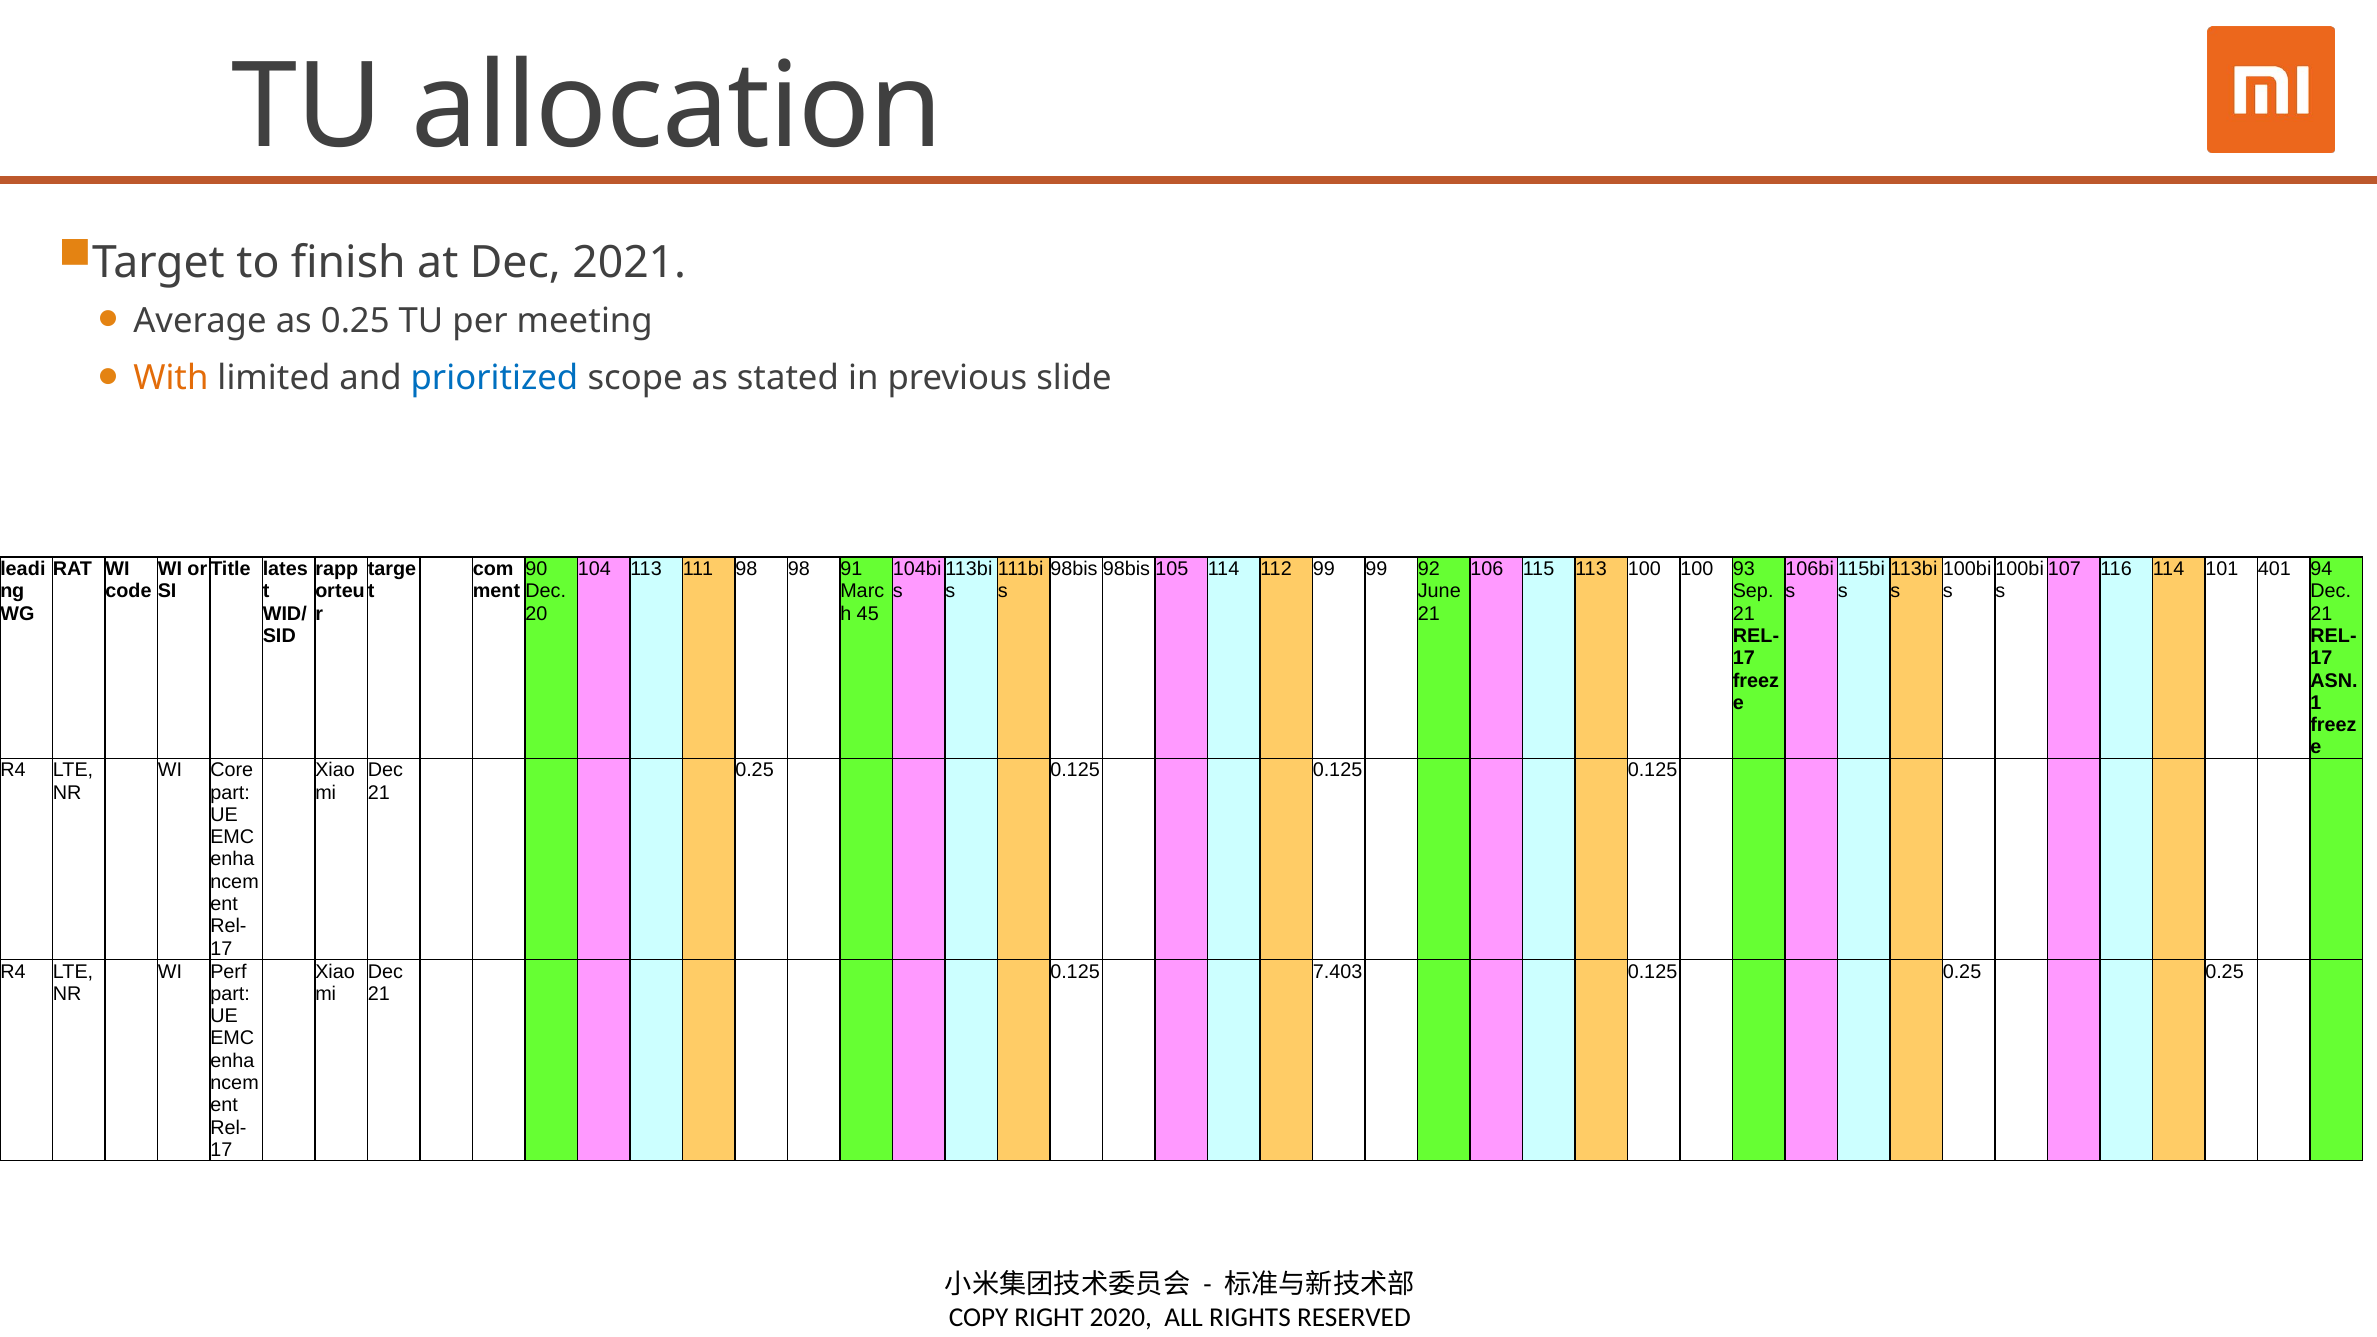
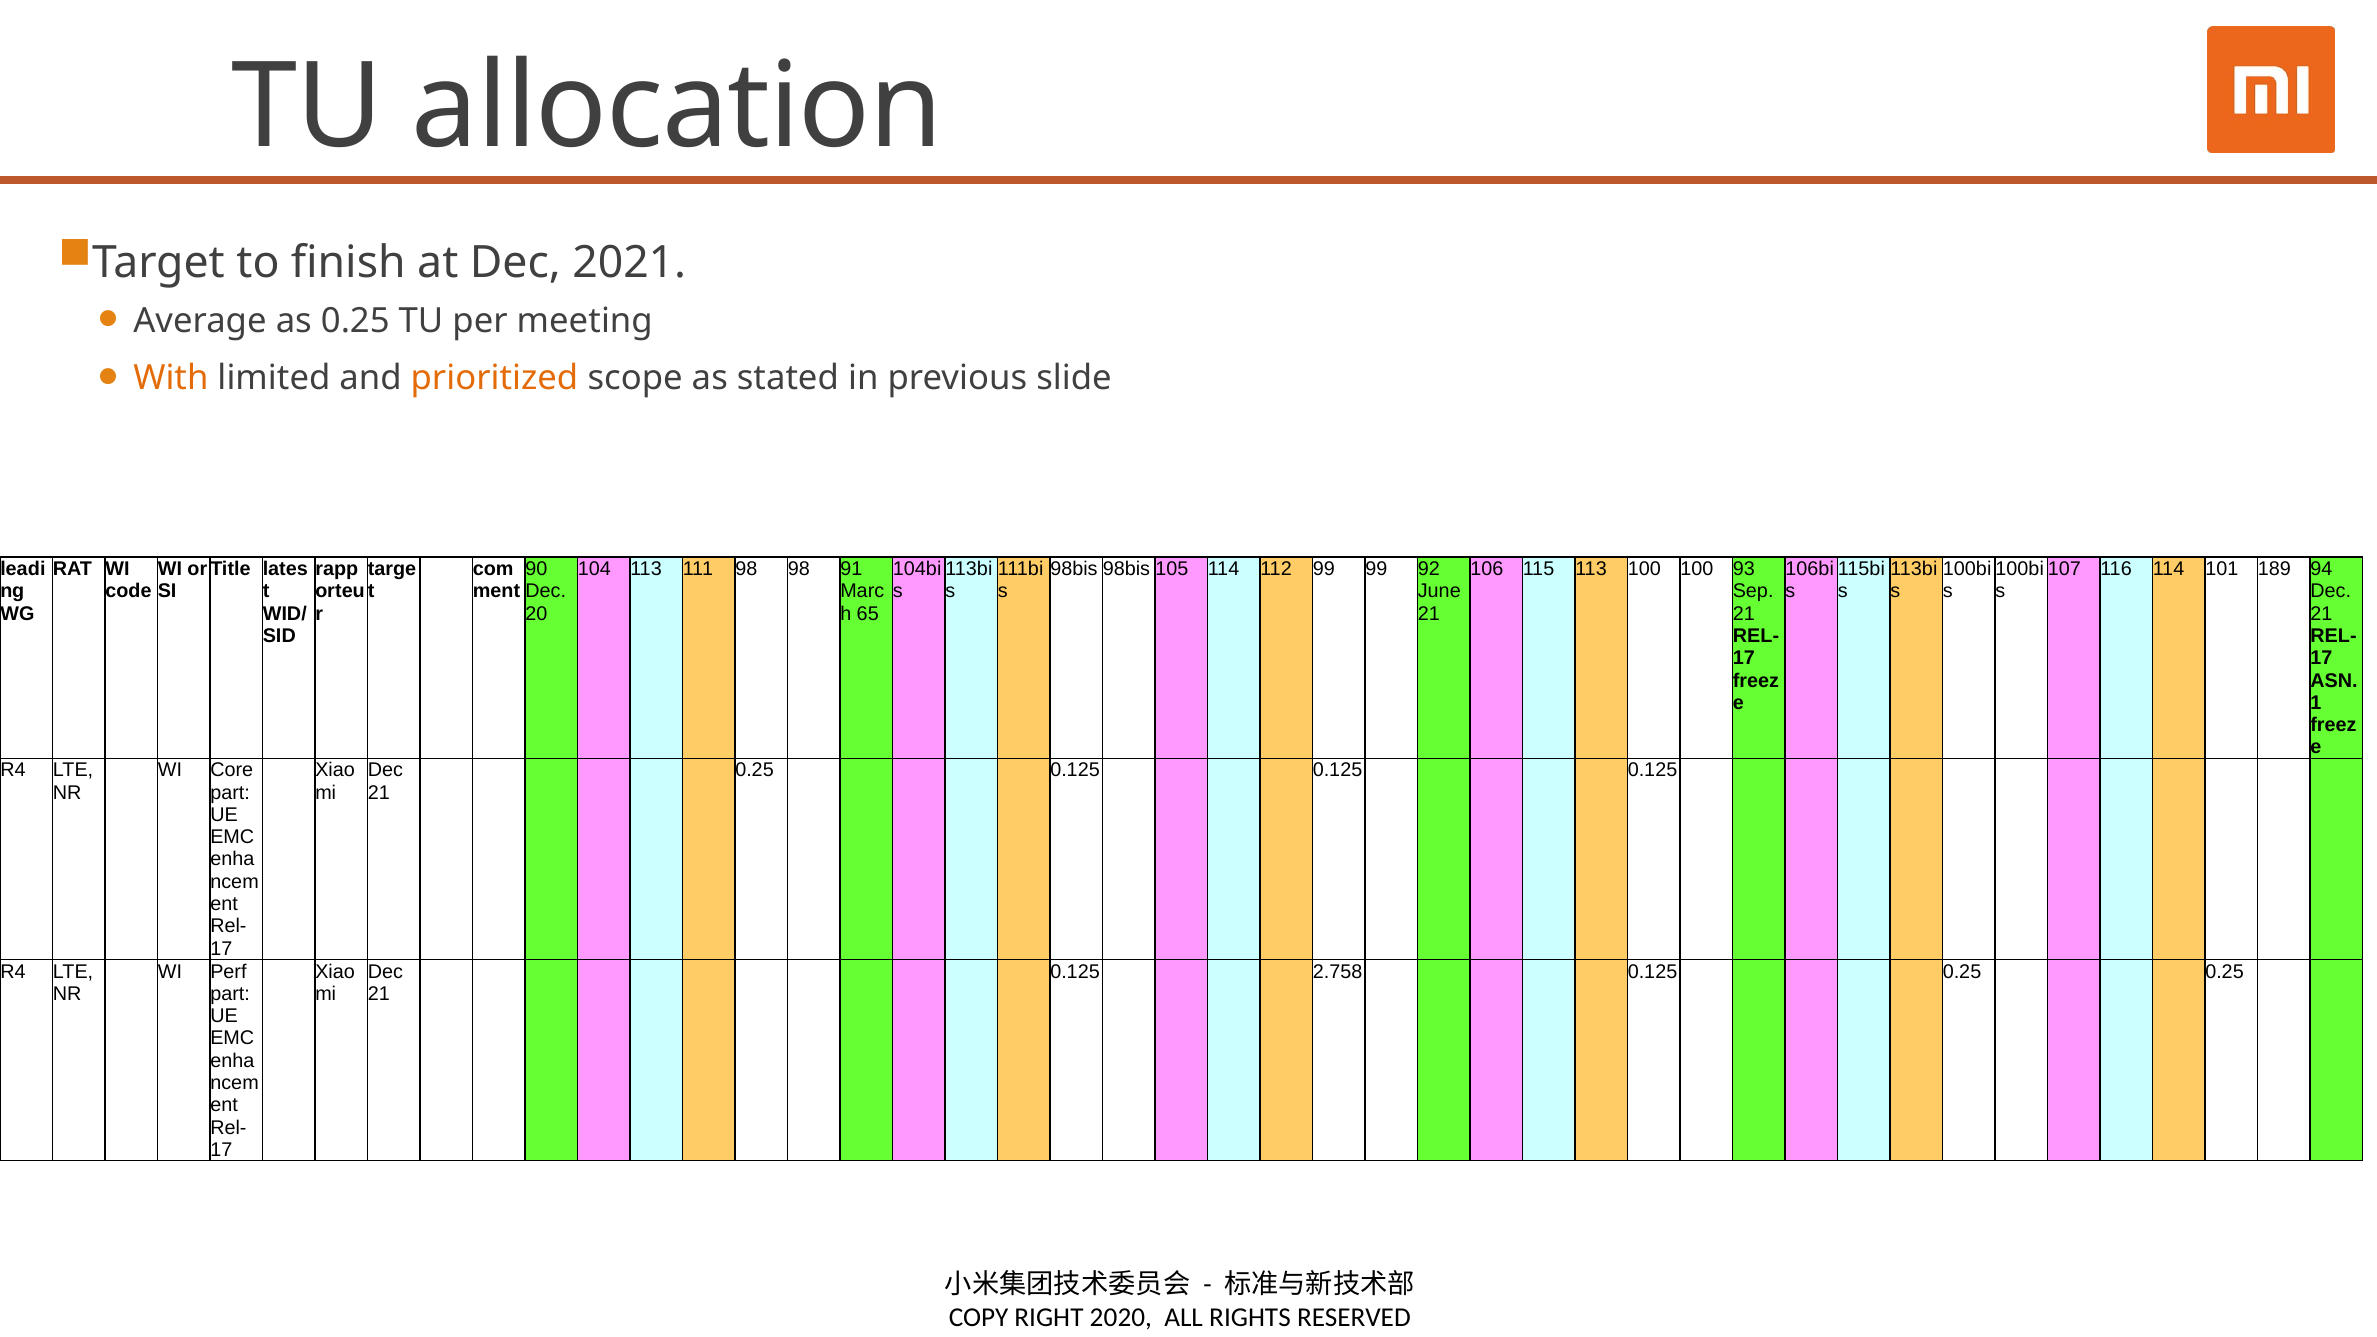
prioritized colour: blue -> orange (494, 378)
401: 401 -> 189 (2274, 569)
45: 45 -> 65 (868, 614)
7.403: 7.403 -> 2.758 (1338, 972)
